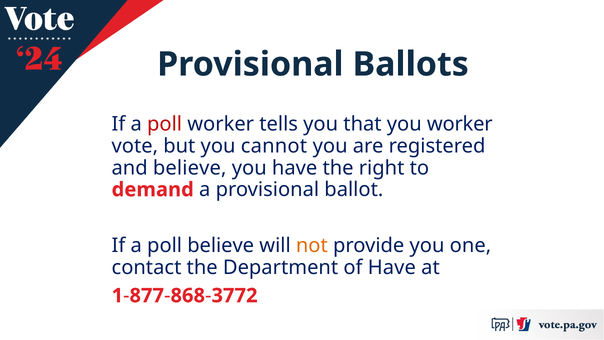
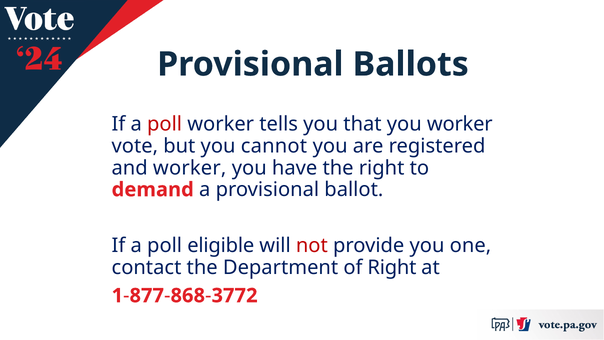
and believe: believe -> worker (190, 168)
poll believe: believe -> eligible (221, 246)
not colour: orange -> red (312, 246)
of Have: Have -> Right (392, 267)
